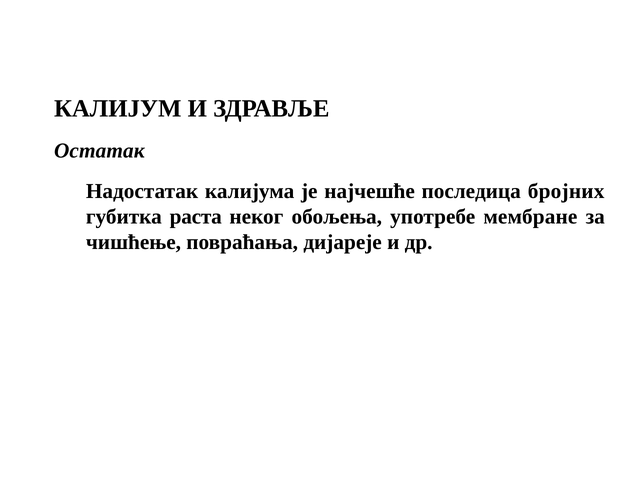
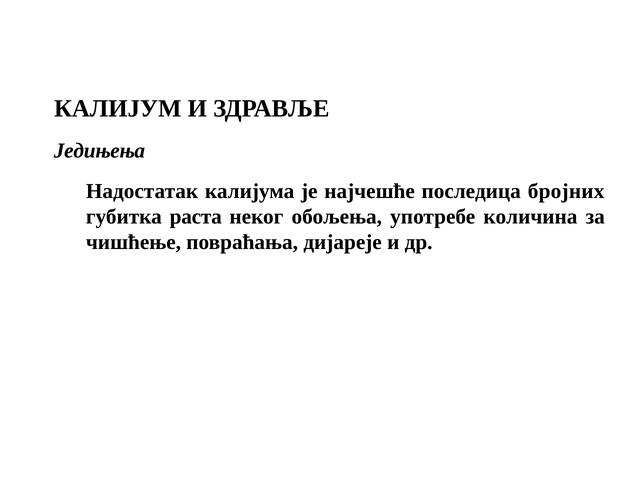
Остатак: Остатак -> Једињења (99, 151)
мембране: мембране -> количина (530, 217)
